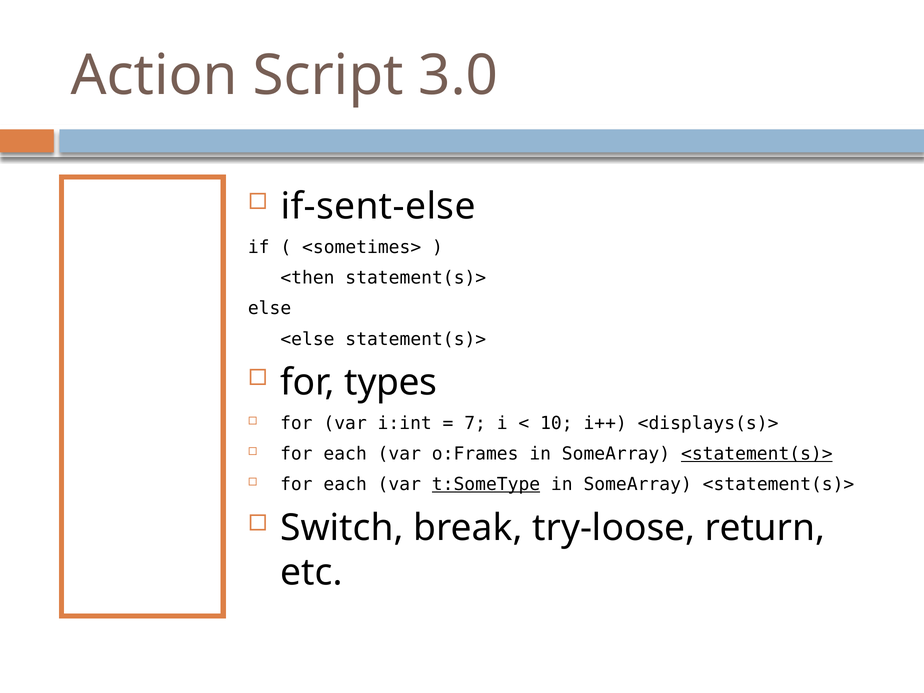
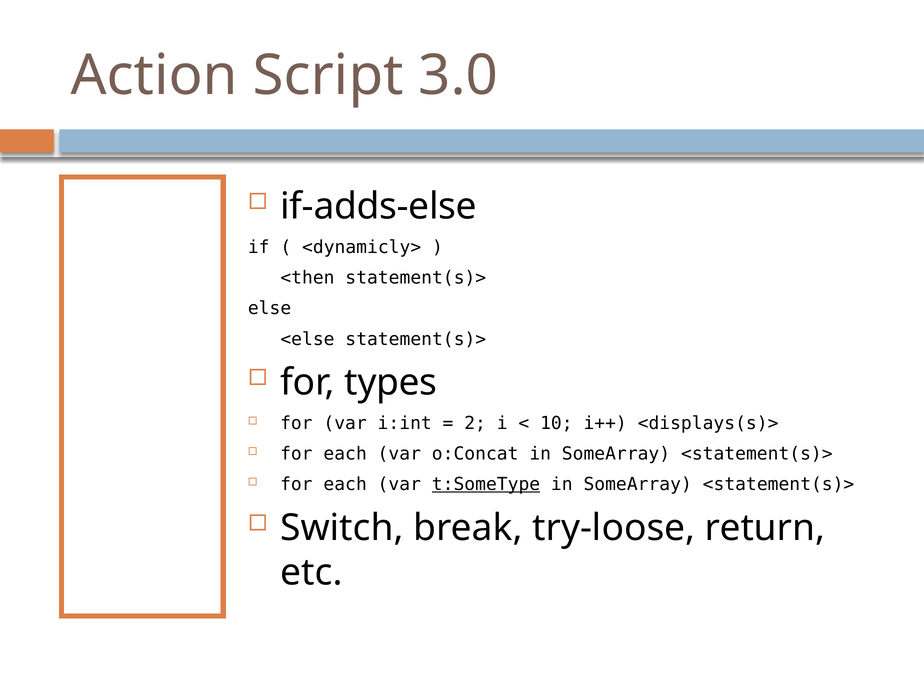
if-sent-else: if-sent-else -> if-adds-else (378, 207)
<sometimes>: <sometimes> -> <dynamicly> (362, 247)
7: 7 -> 2 (475, 423)
o:Frames: o:Frames -> o:Concat (475, 454)
<statement(s)> underline: present -> none (757, 454)
